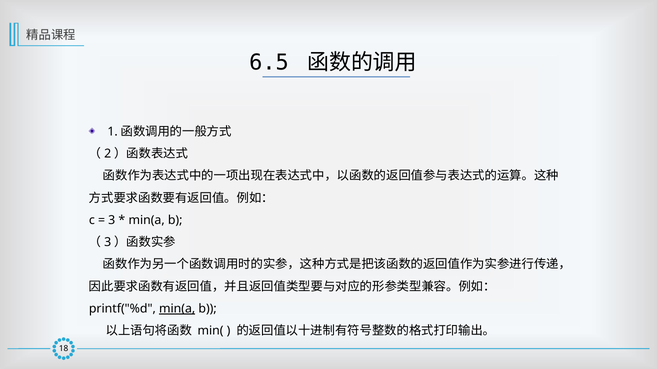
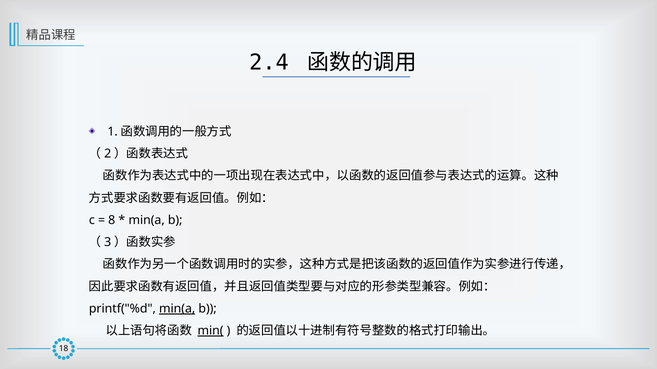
6.5: 6.5 -> 2.4 (269, 62)
3: 3 -> 8 (112, 220)
min( underline: none -> present (211, 331)
